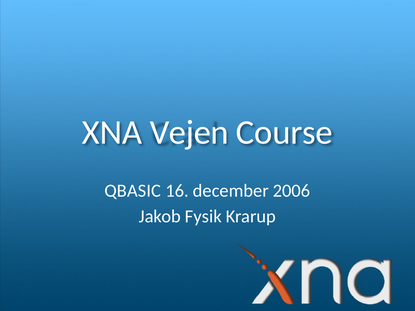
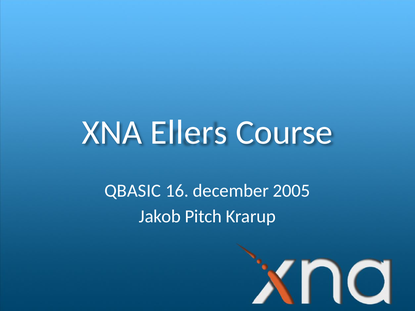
Vejen: Vejen -> Ellers (189, 132)
2006: 2006 -> 2005 (292, 191)
Fysik: Fysik -> Pitch (203, 217)
